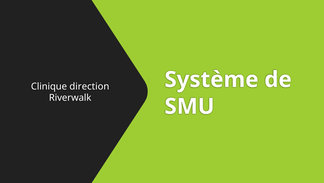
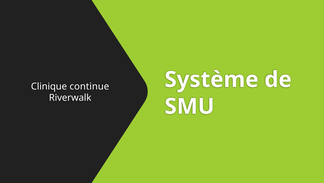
direction: direction -> continue (89, 86)
